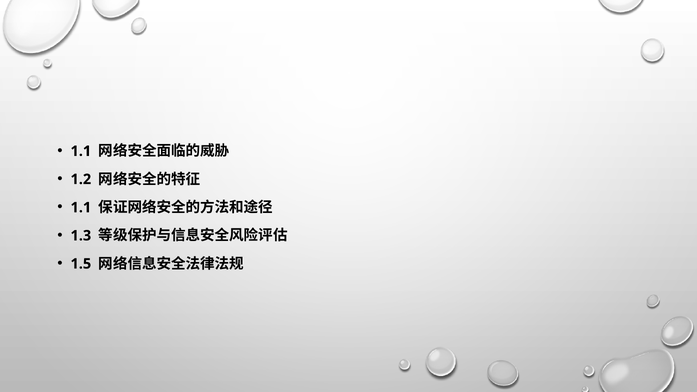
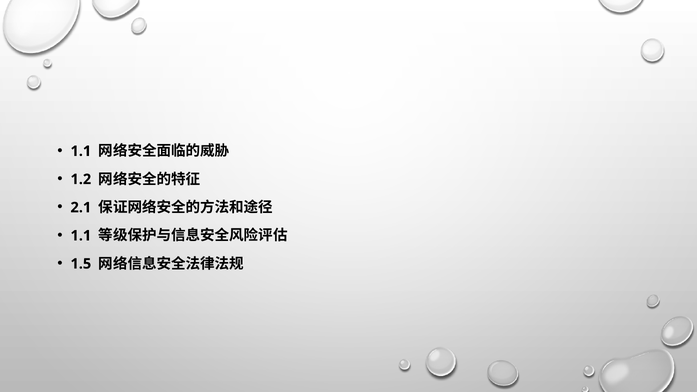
1.1: 1.1 -> 2.1 (81, 207)
1.3: 1.3 -> 1.1 (81, 236)
